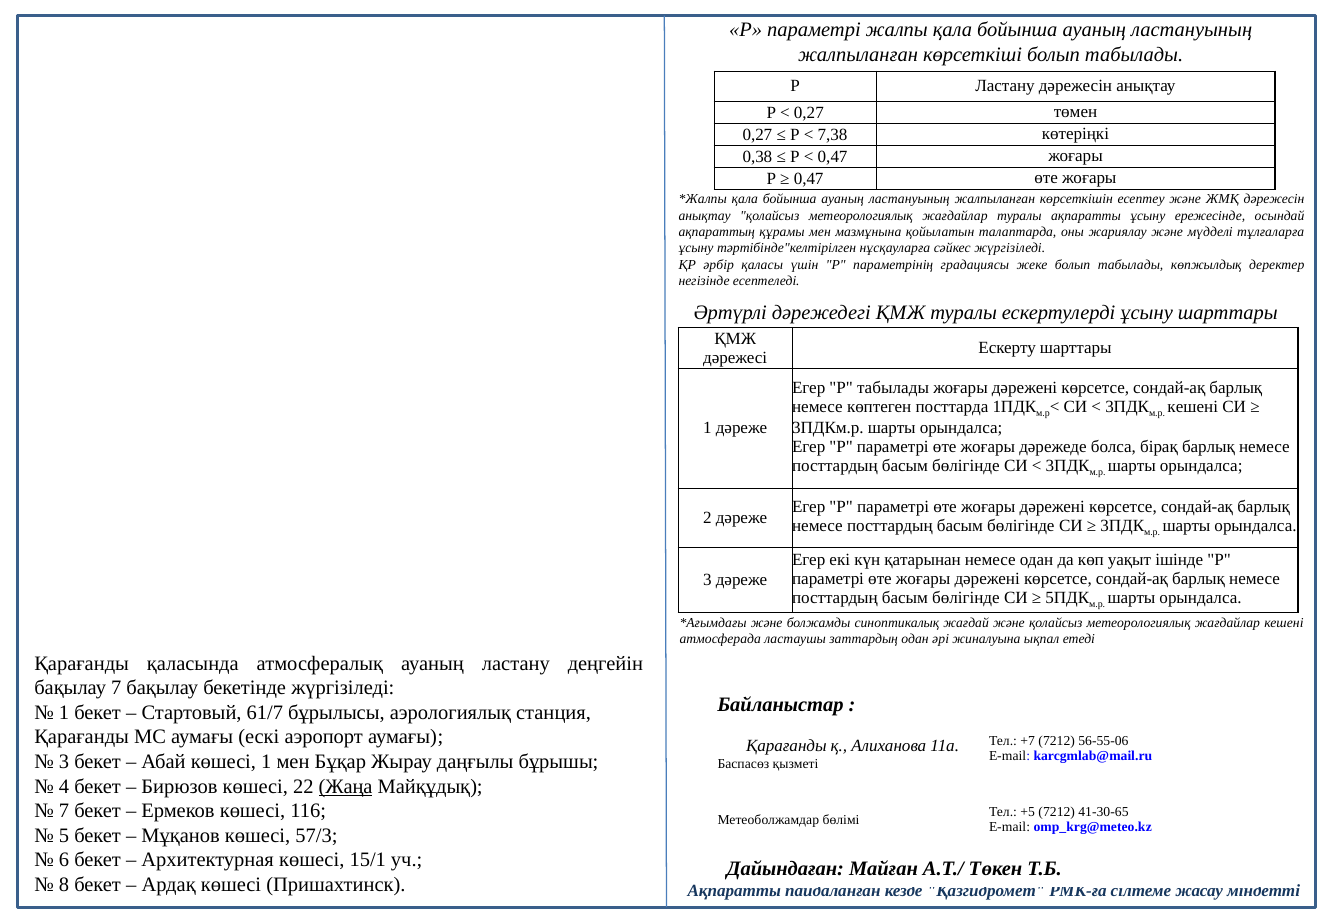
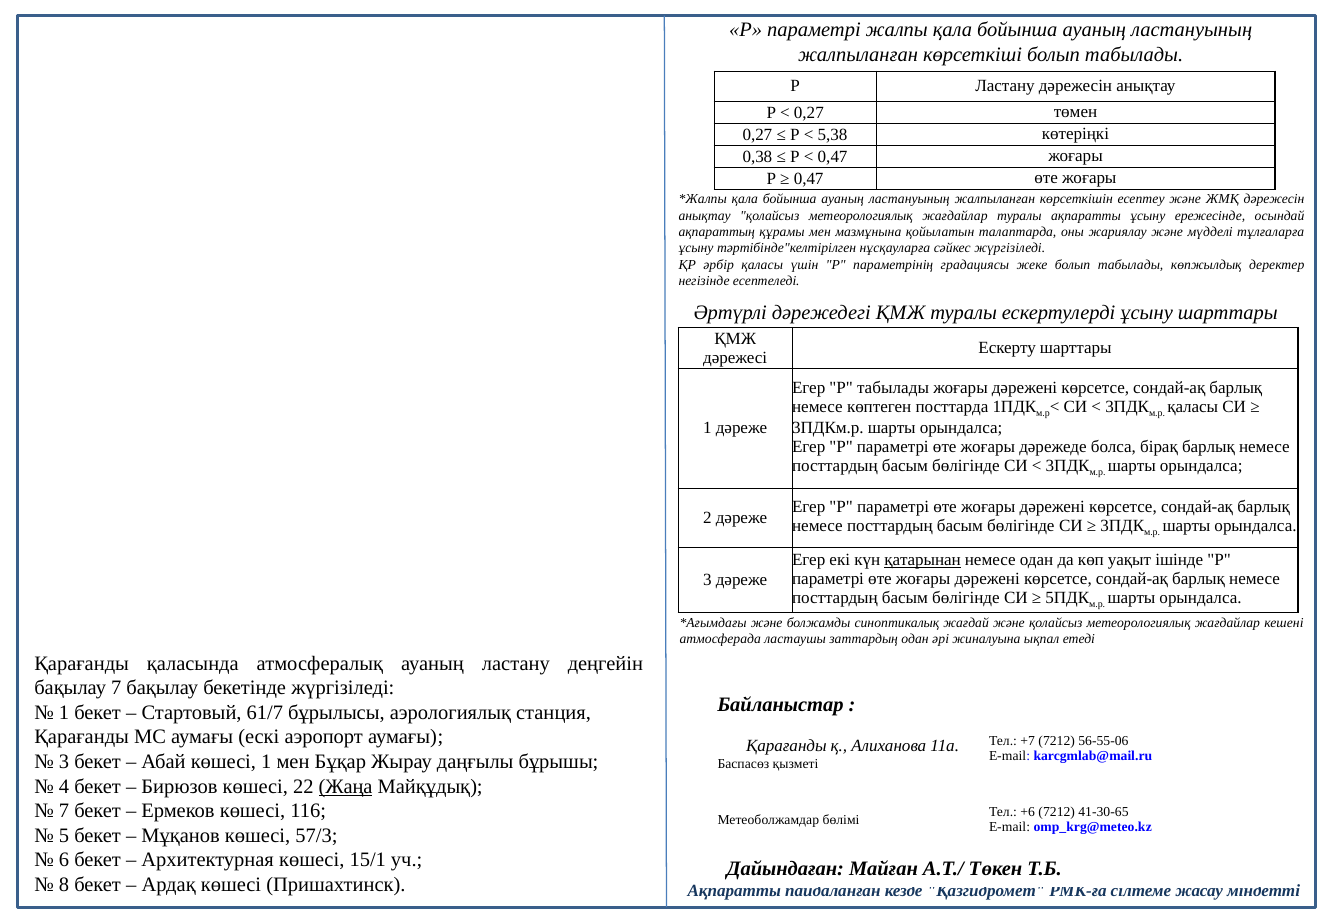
7,38: 7,38 -> 5,38 (833, 135)
кешені: кешені -> қаласы (1193, 407)
қатарынан underline: none -> present (923, 560)
+5: +5 -> +6 (1028, 812)
